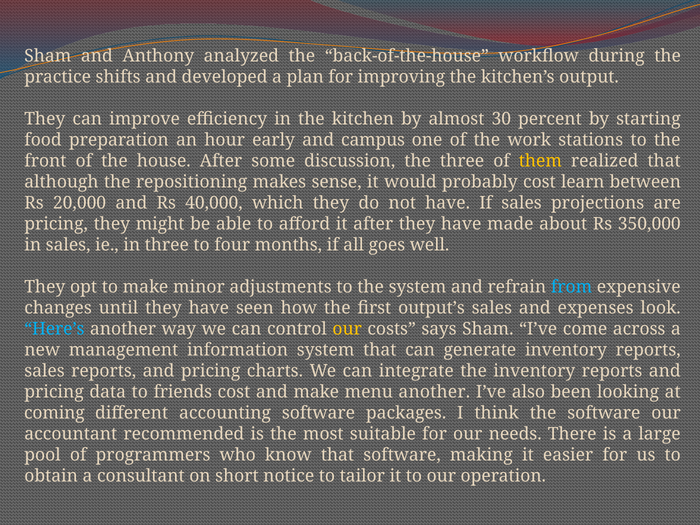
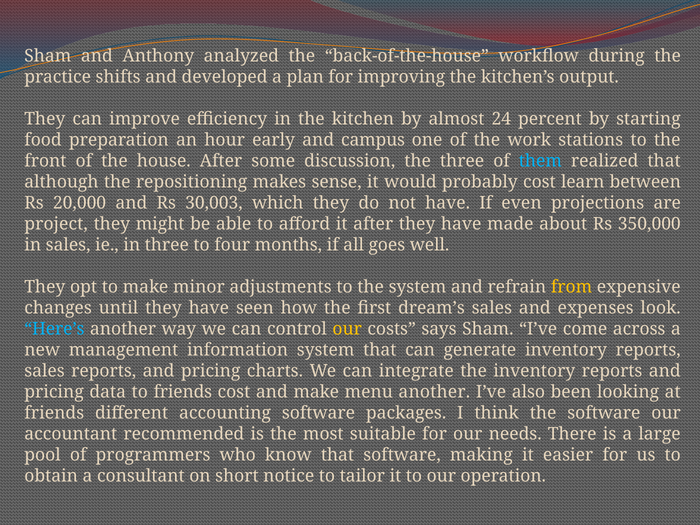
30: 30 -> 24 (501, 119)
them colour: yellow -> light blue (540, 161)
40,000: 40,000 -> 30,003 (214, 203)
If sales: sales -> even (522, 203)
pricing: pricing -> project (56, 224)
from colour: light blue -> yellow (572, 287)
output’s: output’s -> dream’s (431, 308)
coming: coming -> friends (54, 413)
